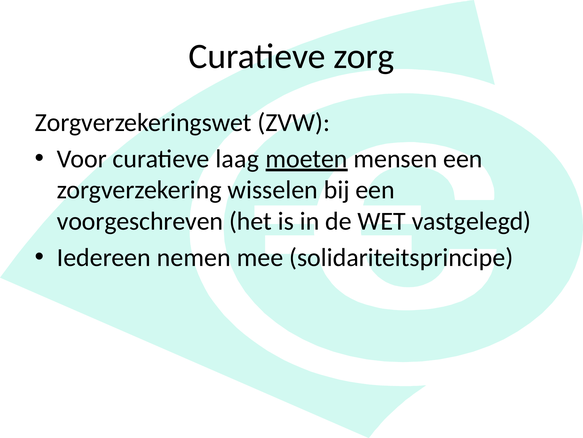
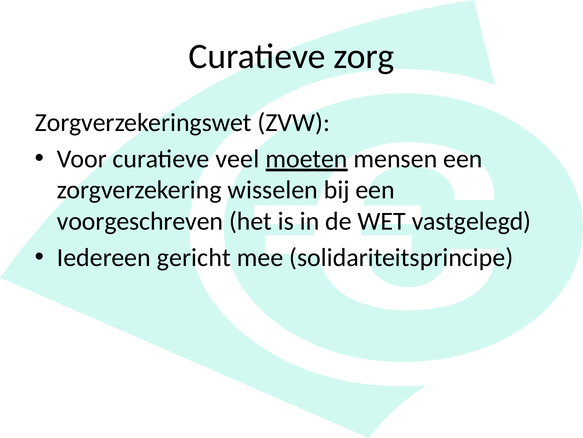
laag: laag -> veel (237, 159)
nemen: nemen -> gericht (194, 257)
